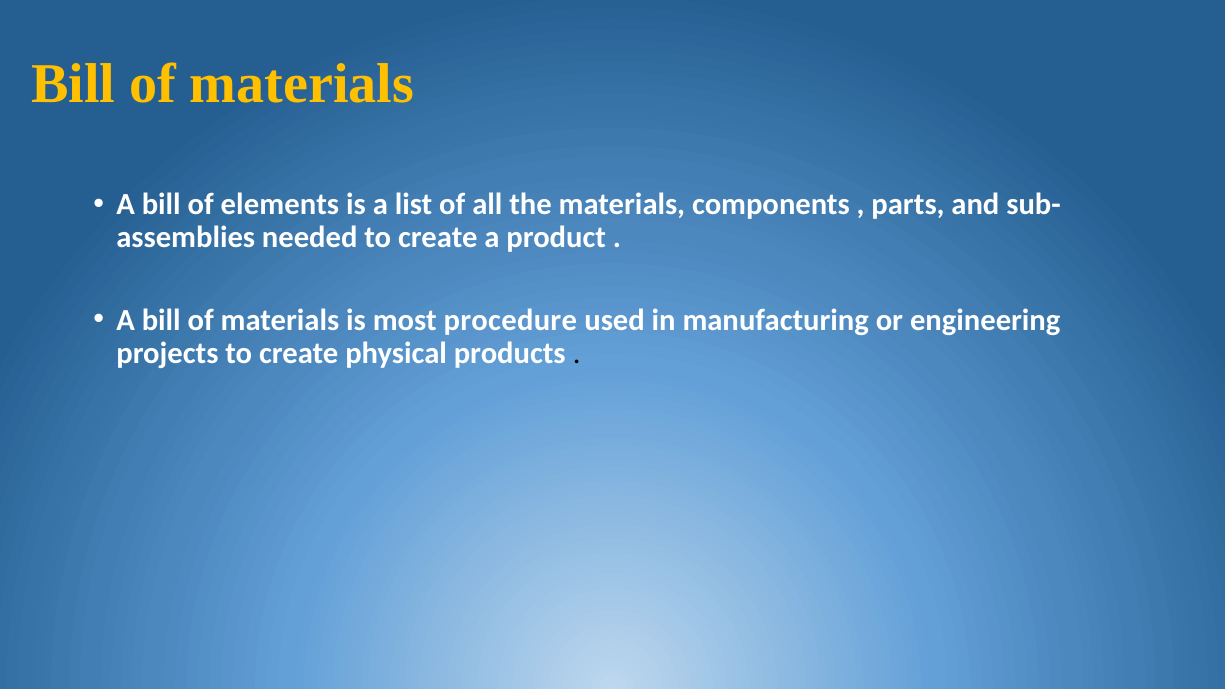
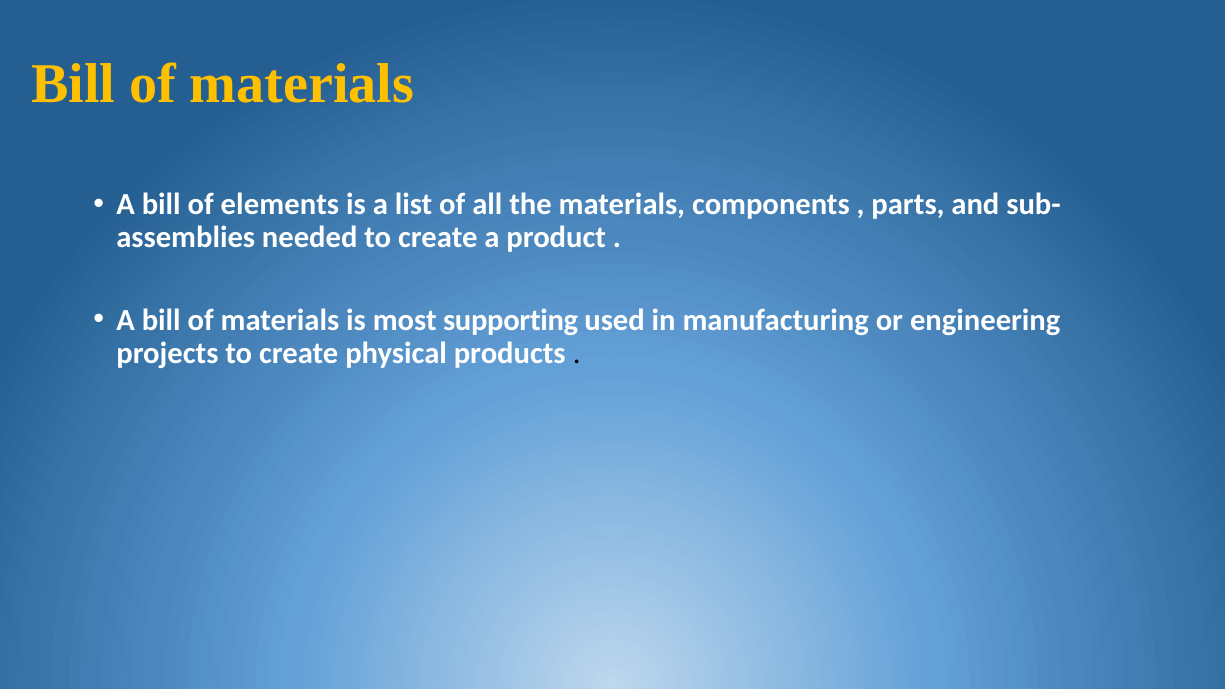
procedure: procedure -> supporting (511, 320)
